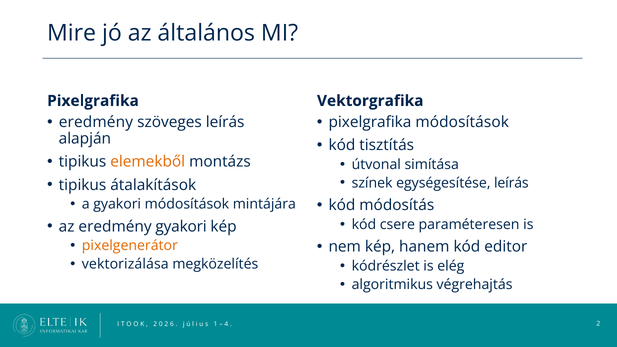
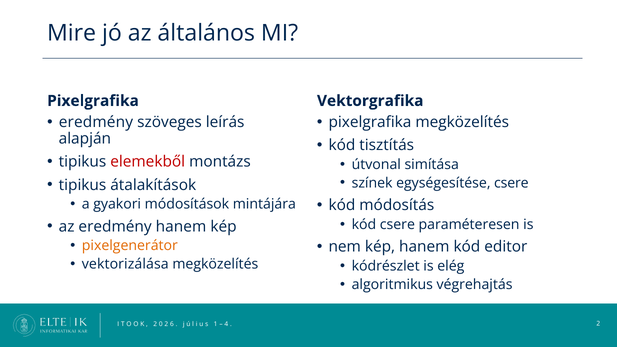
pixelgrafika módosítások: módosítások -> megközelítés (462, 122)
elemekből colour: orange -> red (148, 162)
egységesítése leírás: leírás -> csere (511, 183)
eredmény gyakori: gyakori -> hanem (181, 227)
